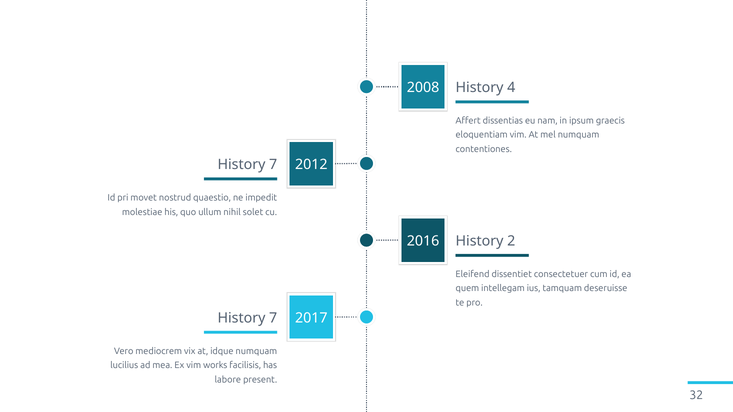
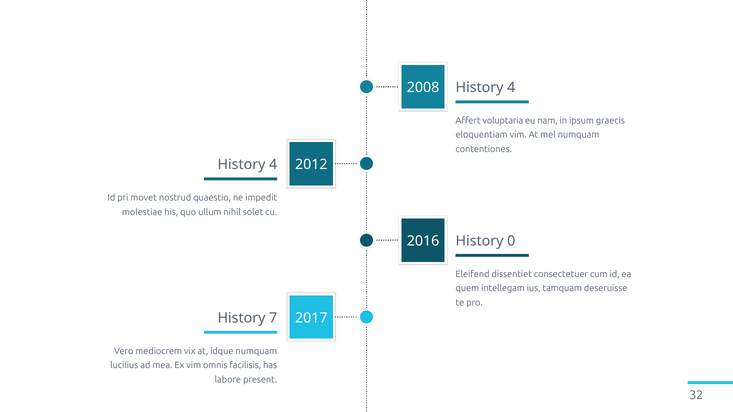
dissentias: dissentias -> voluptaria (503, 121)
7: 7 -> 4 (273, 165)
2: 2 -> 0 (511, 241)
works: works -> omnis (215, 365)
